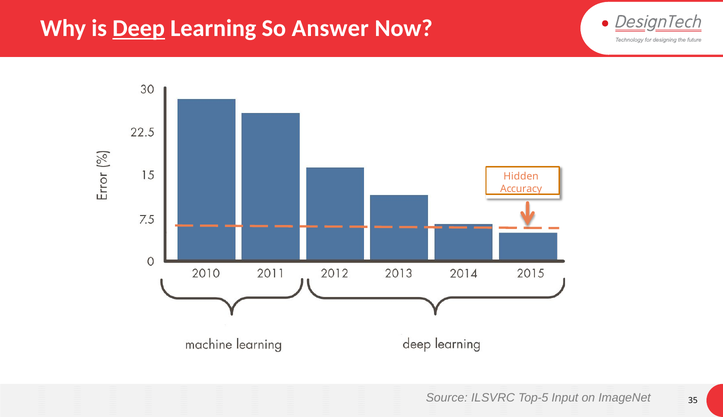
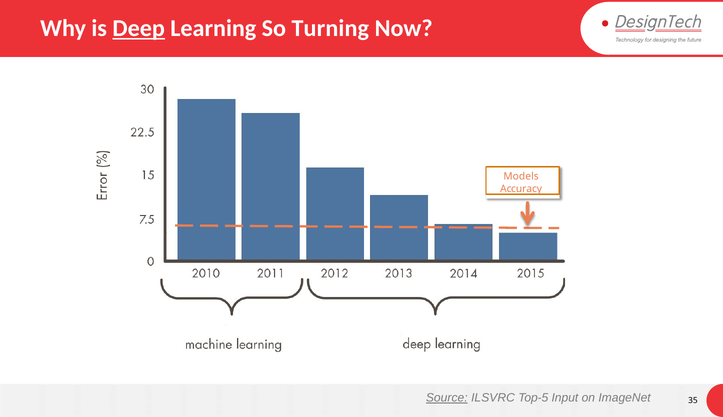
Answer: Answer -> Turning (330, 28)
Hidden: Hidden -> Models (521, 176)
Source underline: none -> present (447, 397)
